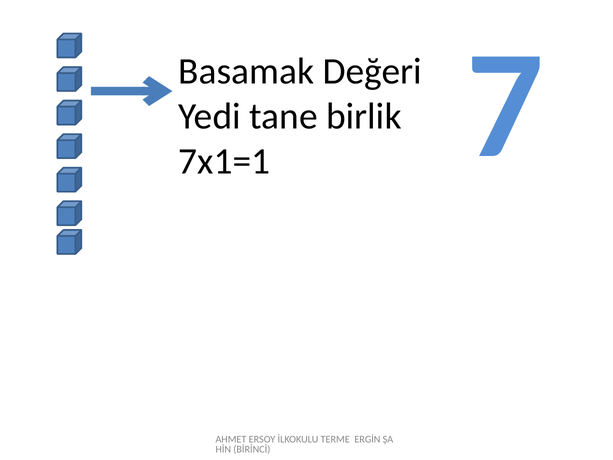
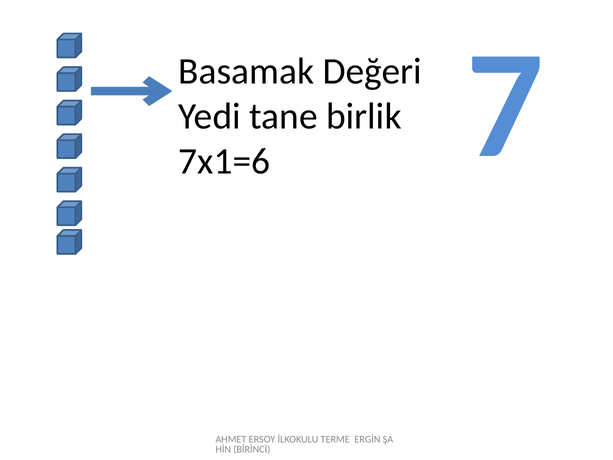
7x1=1: 7x1=1 -> 7x1=6 (224, 161)
